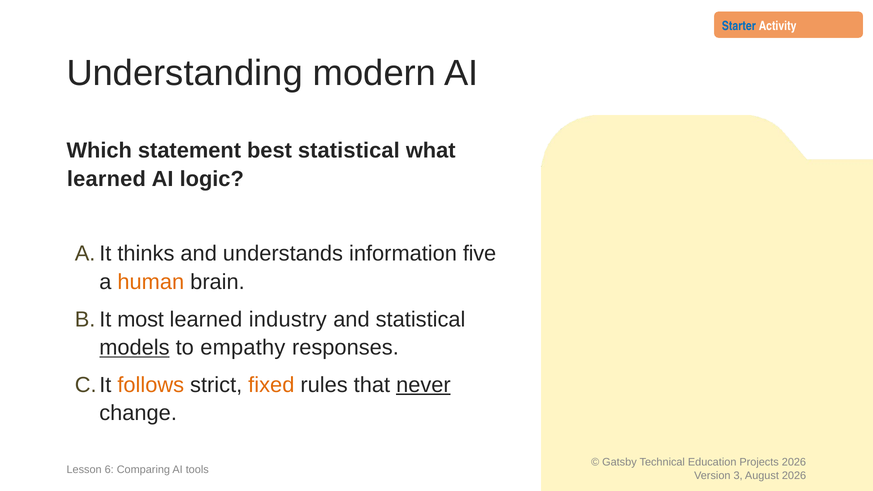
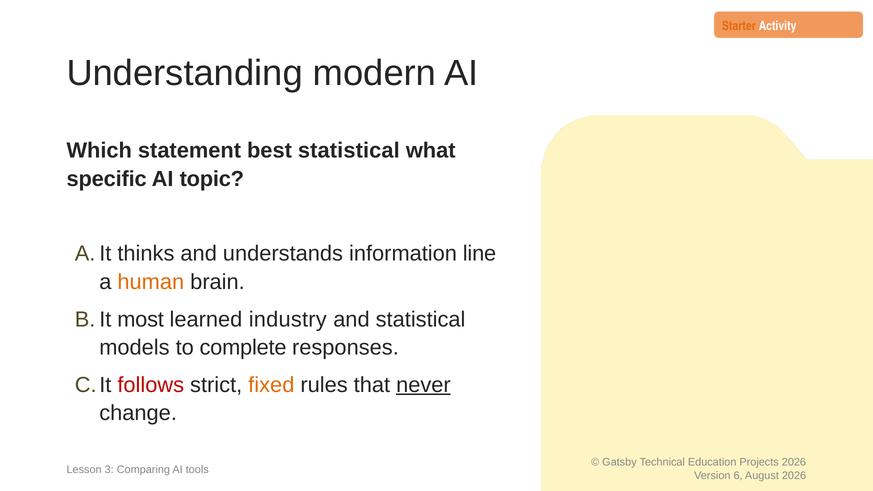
Starter colour: blue -> orange (739, 26)
learned: learned -> specific (107, 179)
logic: logic -> topic (212, 179)
five: five -> line (480, 254)
models underline: present -> none (134, 348)
empathy: empathy -> complete (243, 348)
follows colour: orange -> red (151, 385)
6: 6 -> 3 (109, 469)
3: 3 -> 6 (738, 475)
